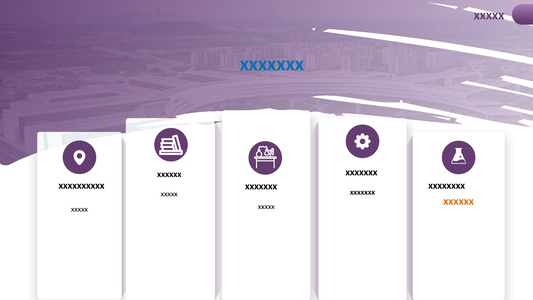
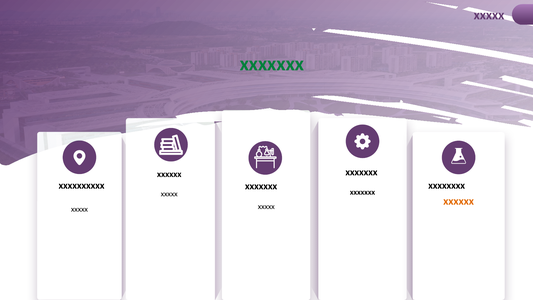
xxxxxxx colour: blue -> green (272, 64)
